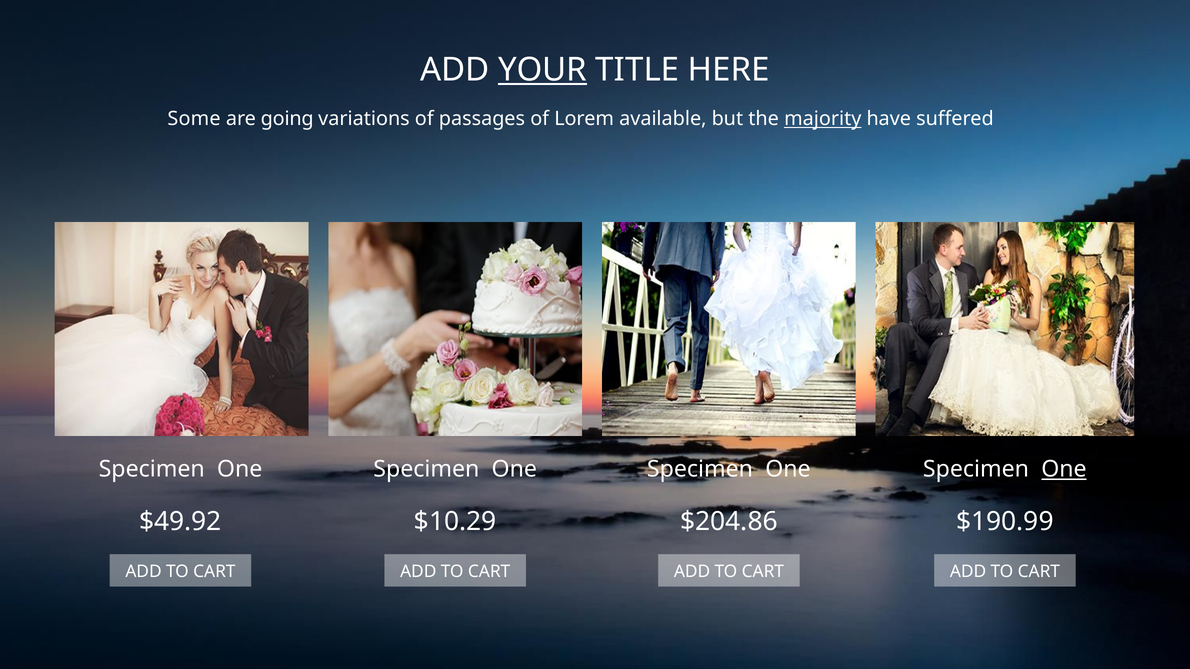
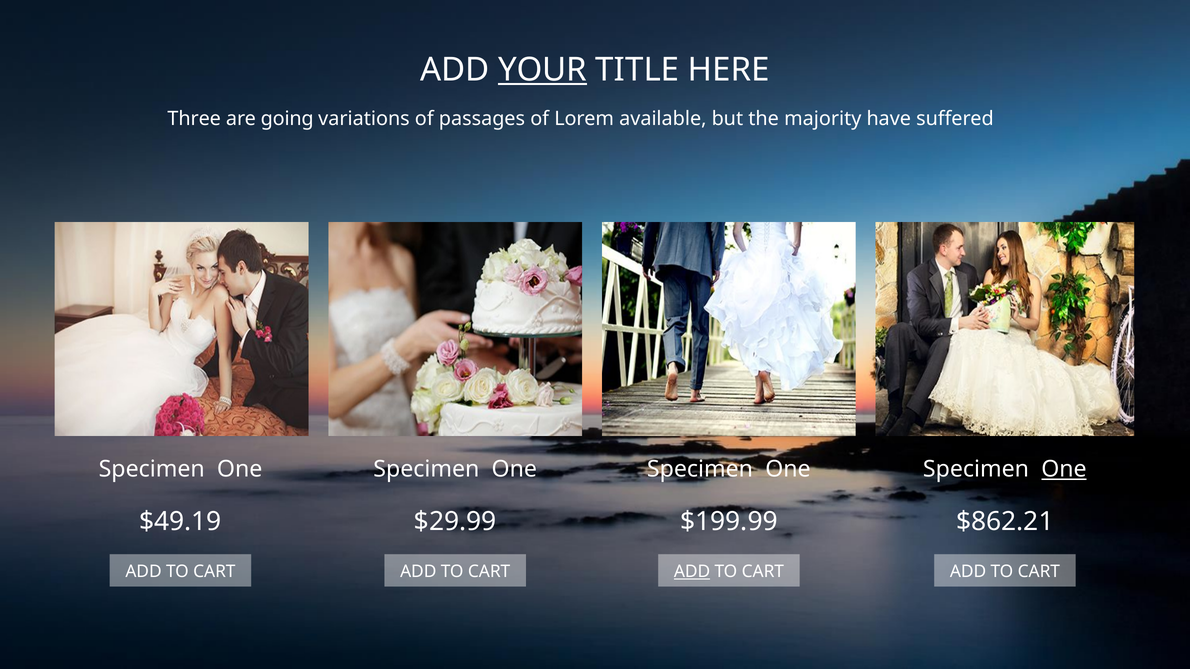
Some: Some -> Three (194, 119)
majority underline: present -> none (823, 119)
$49.92: $49.92 -> $49.19 (180, 522)
$10.29: $10.29 -> $29.99 (455, 522)
$204.86: $204.86 -> $199.99 (729, 522)
$190.99: $190.99 -> $862.21 (1005, 522)
ADD underline: none -> present (692, 572)
